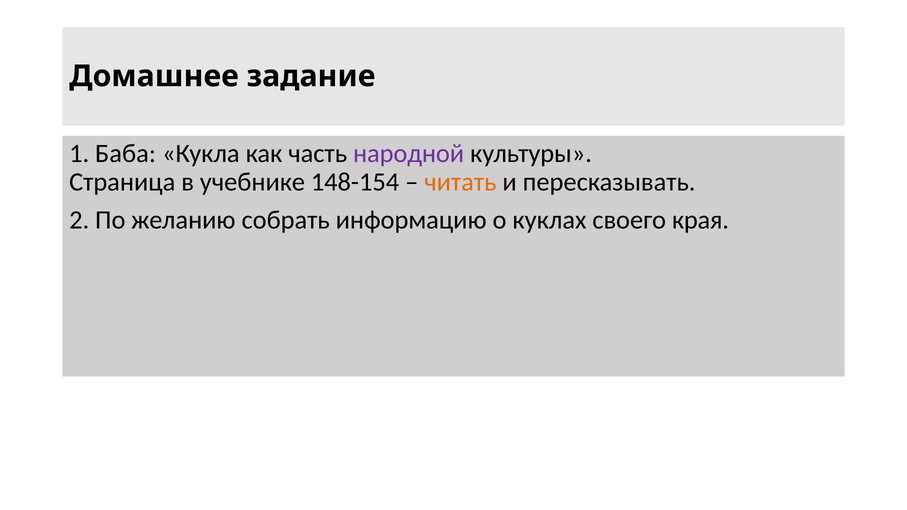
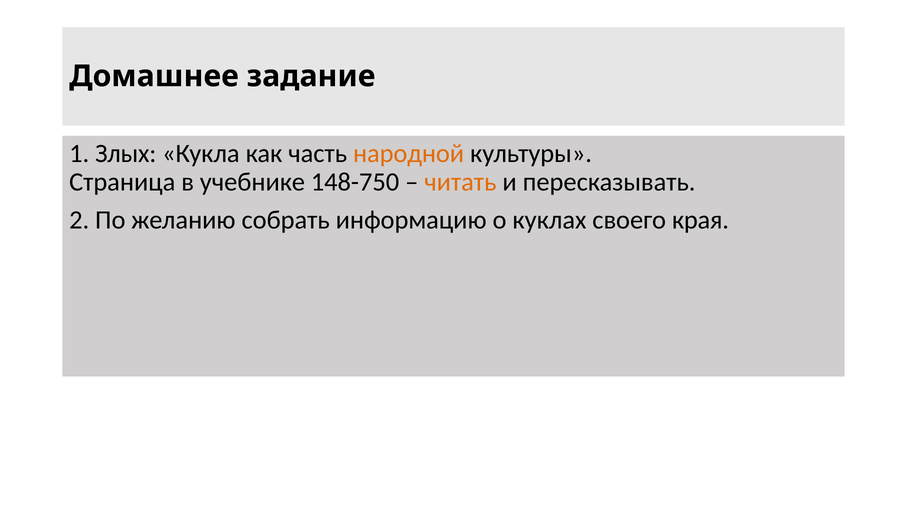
Баба: Баба -> Злых (126, 153)
народной colour: purple -> orange (409, 153)
148-154: 148-154 -> 148-750 (355, 182)
